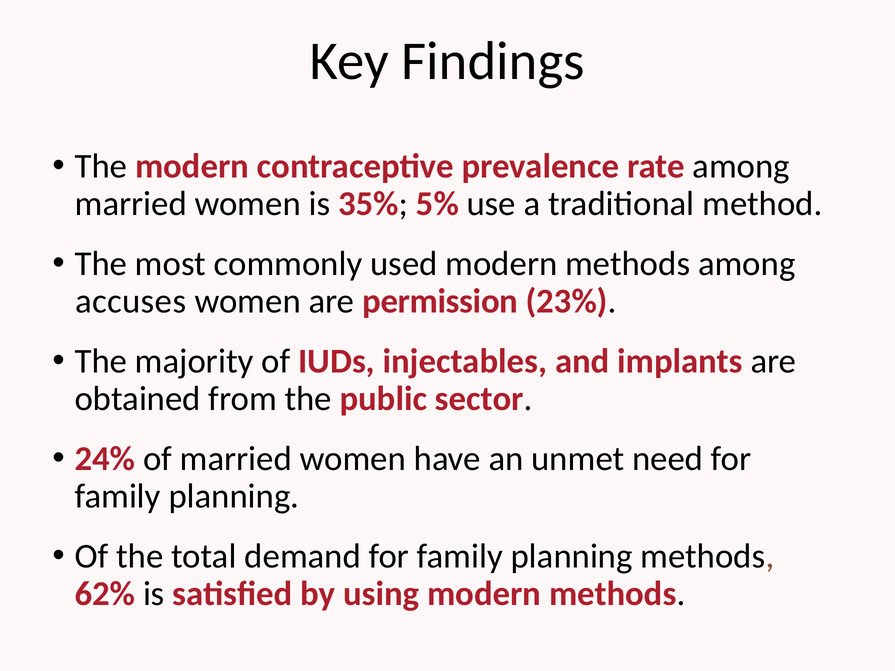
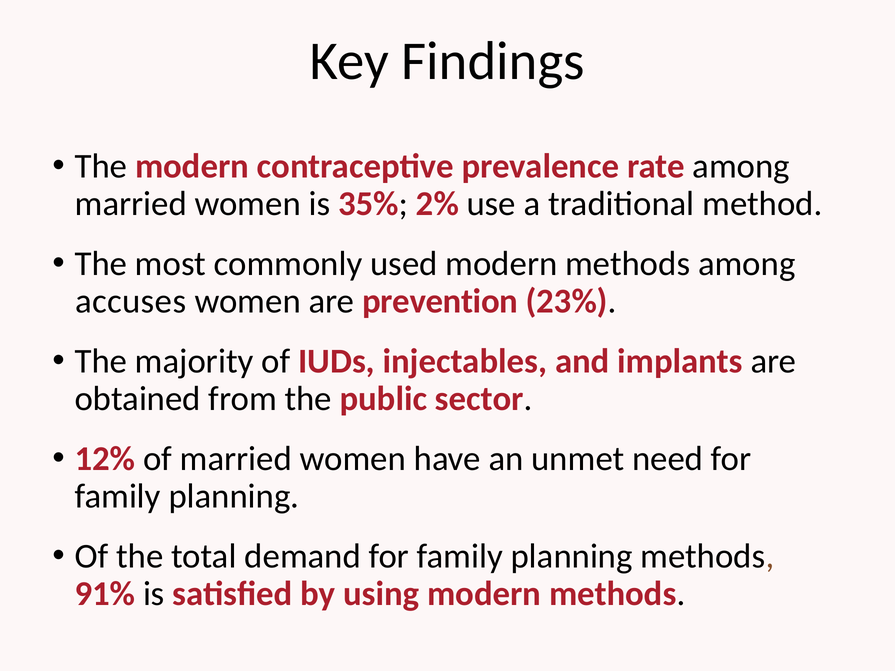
5%: 5% -> 2% (437, 204)
permission: permission -> prevention (440, 301)
24%: 24% -> 12% (105, 459)
62%: 62% -> 91% (105, 594)
